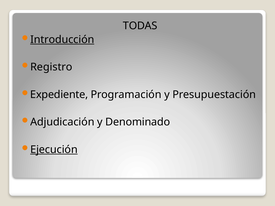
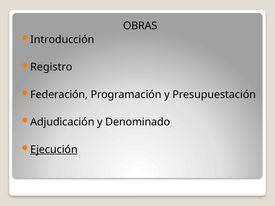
TODAS: TODAS -> OBRAS (140, 26)
Introducción underline: present -> none (62, 40)
Expediente: Expediente -> Federación (59, 95)
